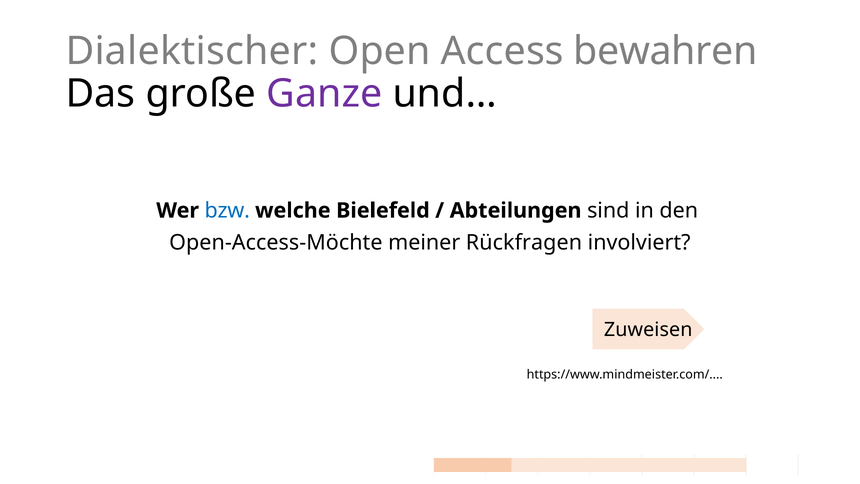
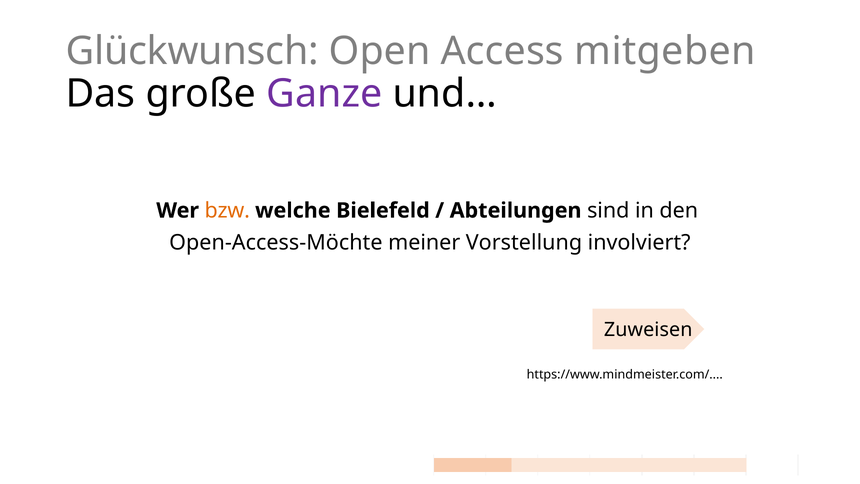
Dialektischer: Dialektischer -> Glückwunsch (192, 51)
bewahren: bewahren -> mitgeben (665, 51)
bzw colour: blue -> orange (227, 210)
Rückfragen: Rückfragen -> Vorstellung (524, 243)
